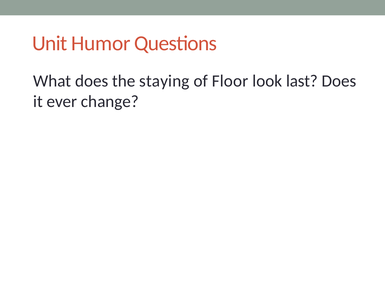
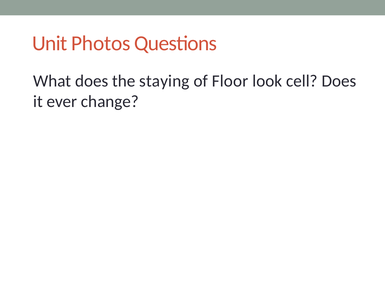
Humor: Humor -> Photos (101, 43)
last: last -> cell (302, 81)
